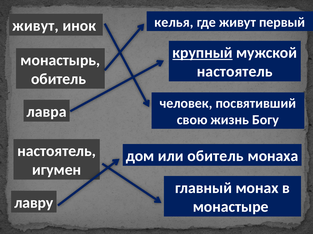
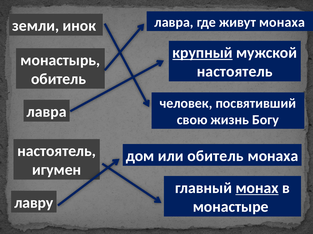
келья: келья -> лавра (174, 22)
живут первый: первый -> монаха (282, 22)
живут: живут -> земли (36, 26)
монах underline: none -> present (257, 189)
